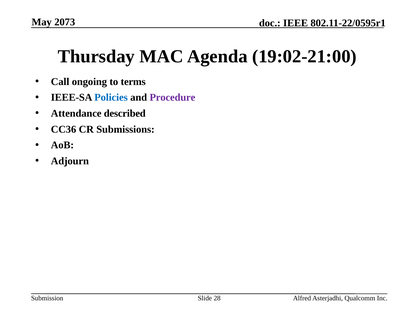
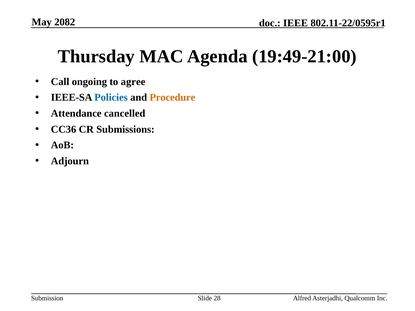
2073: 2073 -> 2082 (65, 22)
19:02-21:00: 19:02-21:00 -> 19:49-21:00 (304, 57)
terms: terms -> agree (133, 82)
Procedure colour: purple -> orange (172, 98)
described: described -> cancelled (125, 113)
